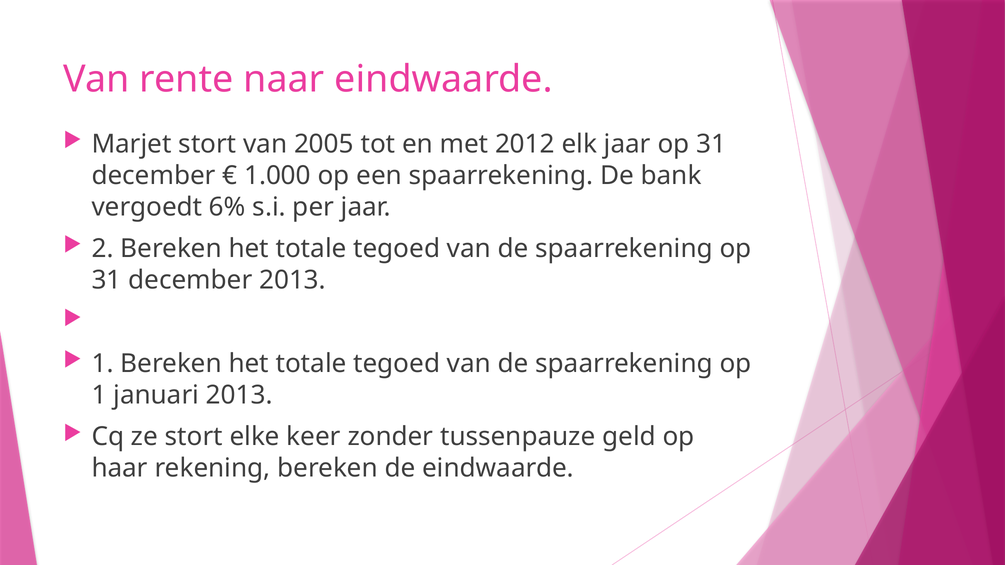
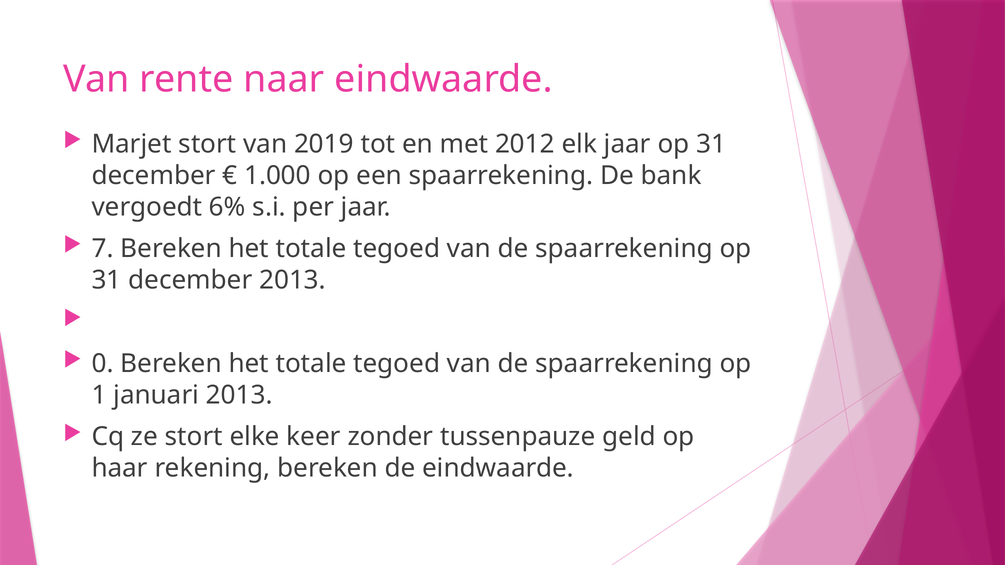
2005: 2005 -> 2019 (324, 144)
2: 2 -> 7 (103, 249)
1: 1 -> 0 (103, 364)
